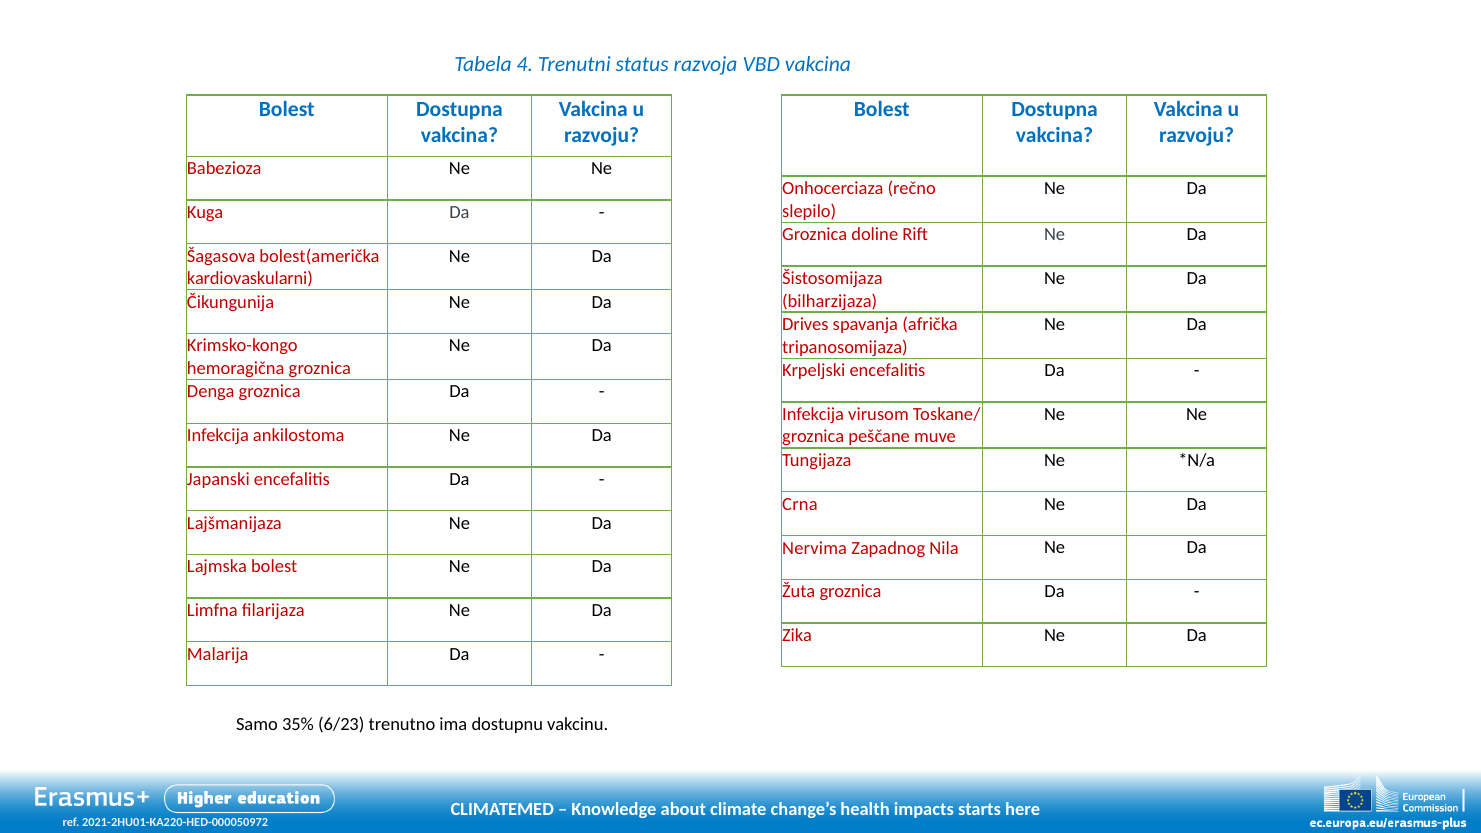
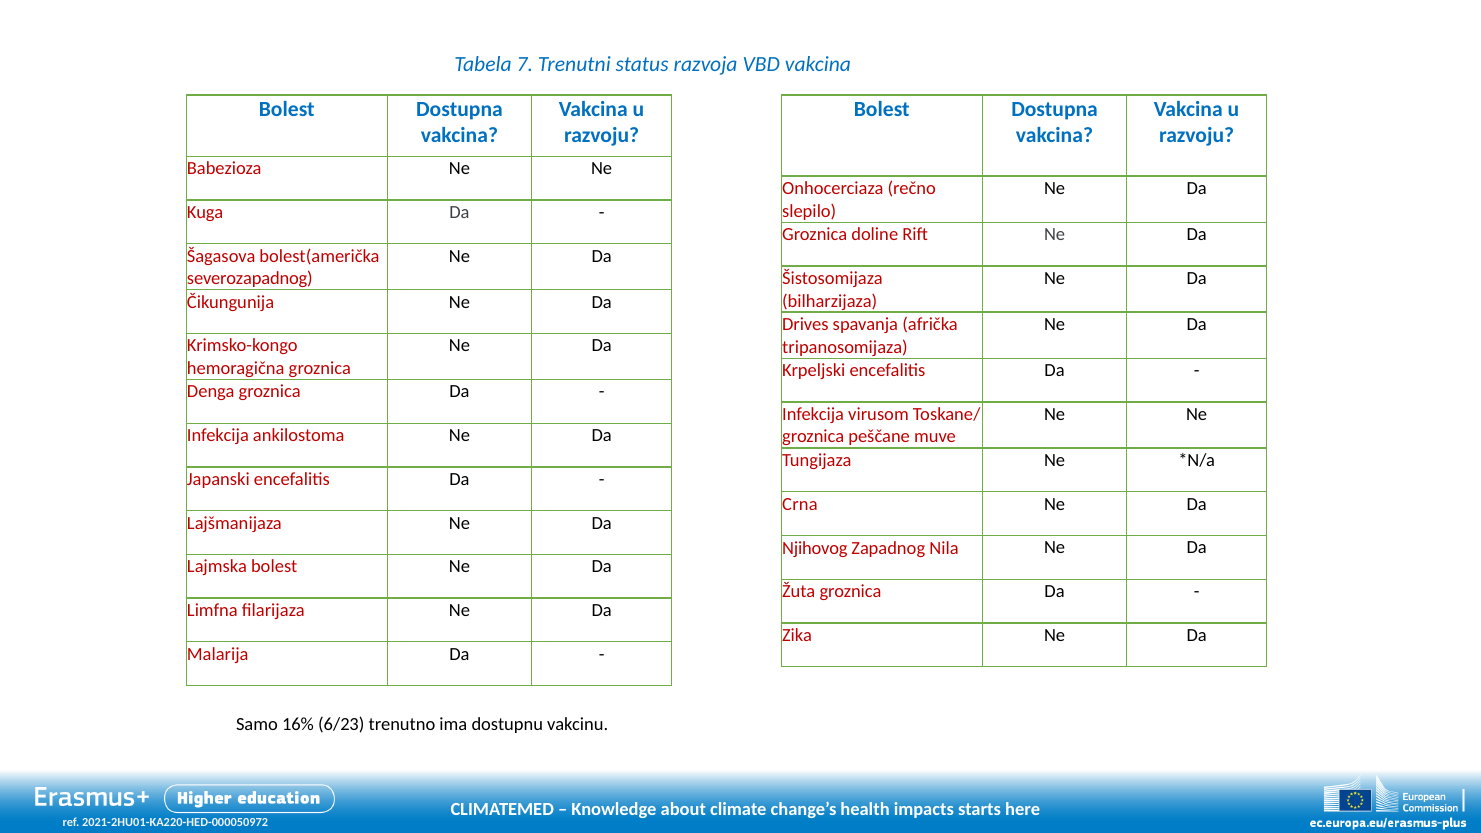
4: 4 -> 7 (525, 65)
kardiovaskularni: kardiovaskularni -> severozapadnog (250, 279)
Nervima: Nervima -> Njihovog (815, 548)
35%: 35% -> 16% (298, 725)
